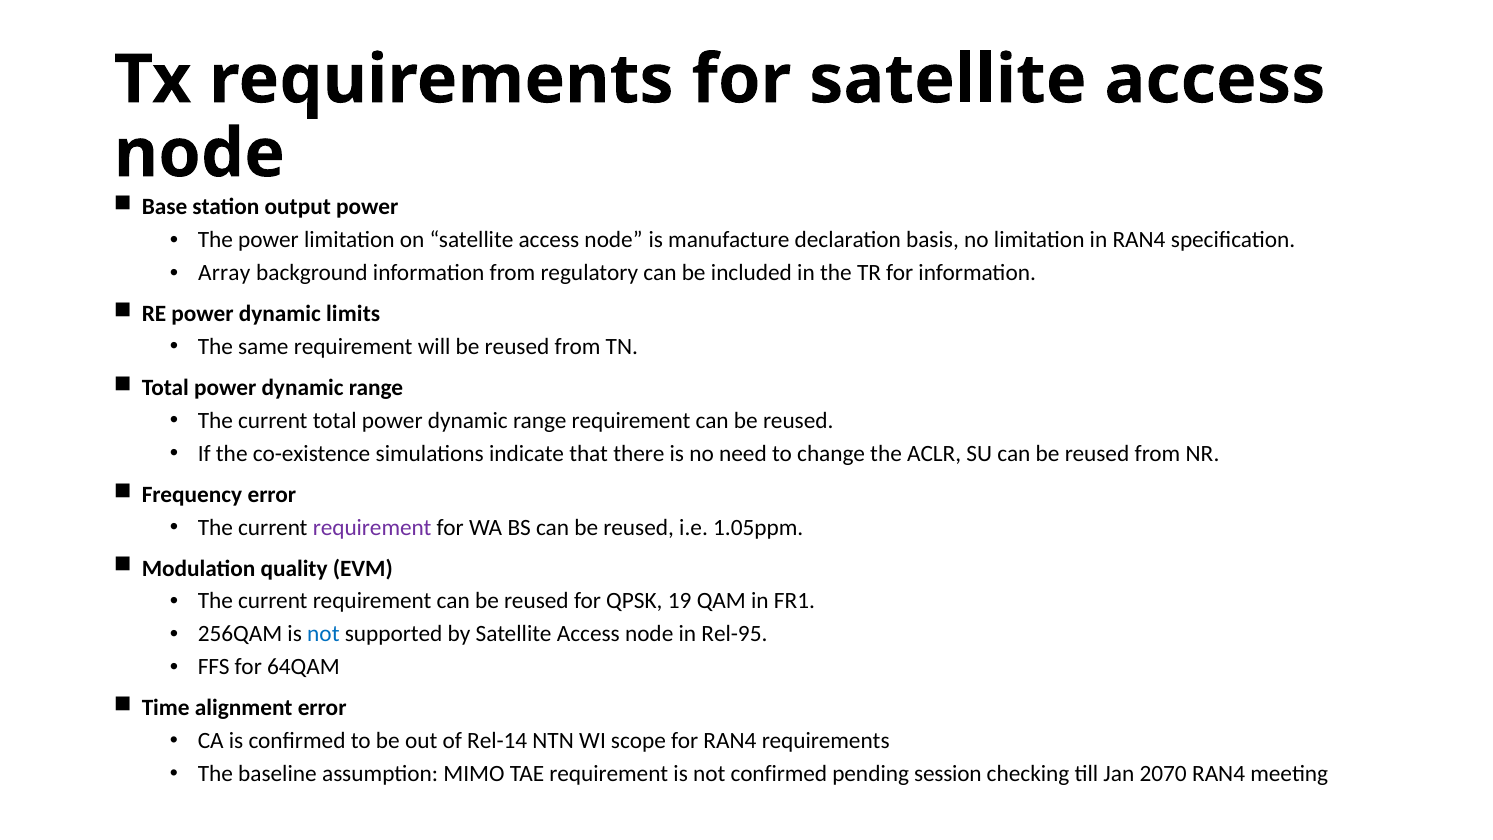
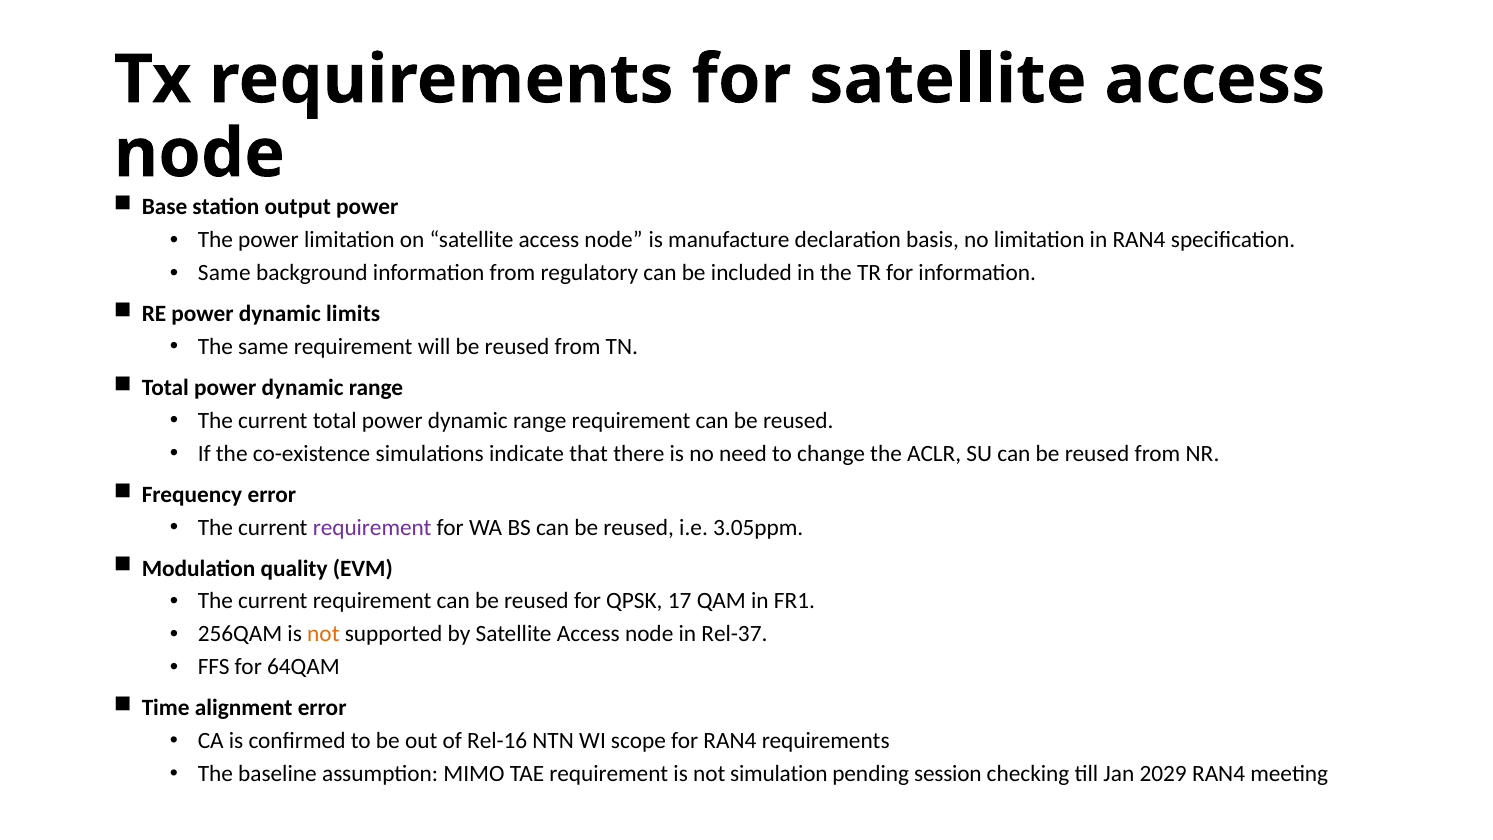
Array: Array -> Same (224, 273)
1.05ppm: 1.05ppm -> 3.05ppm (758, 527)
19: 19 -> 17 (680, 601)
not colour: blue -> orange (323, 634)
Rel-95: Rel-95 -> Rel-37 (734, 634)
Rel-14: Rel-14 -> Rel-16 (497, 741)
not confirmed: confirmed -> simulation (779, 774)
2070: 2070 -> 2029 (1163, 774)
